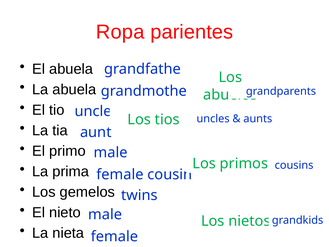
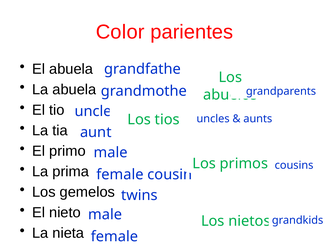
Ropa: Ropa -> Color (120, 32)
